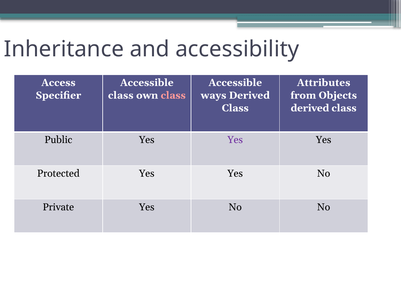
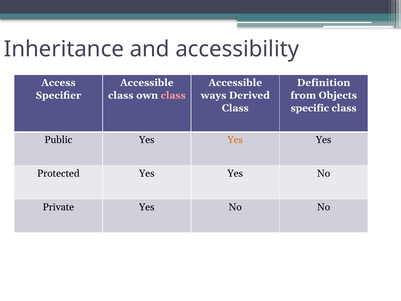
Attributes: Attributes -> Definition (324, 83)
derived: derived -> specific (310, 108)
Yes colour: purple -> orange (235, 140)
